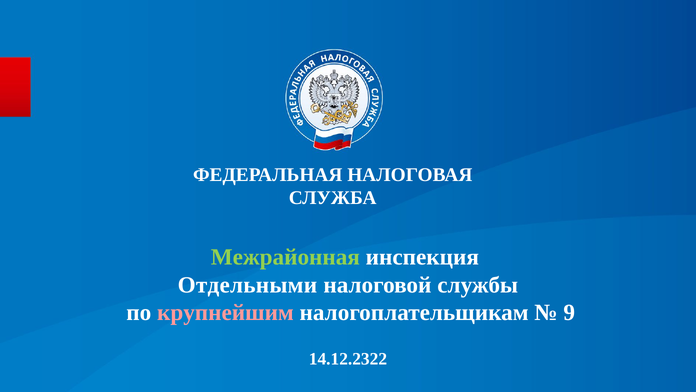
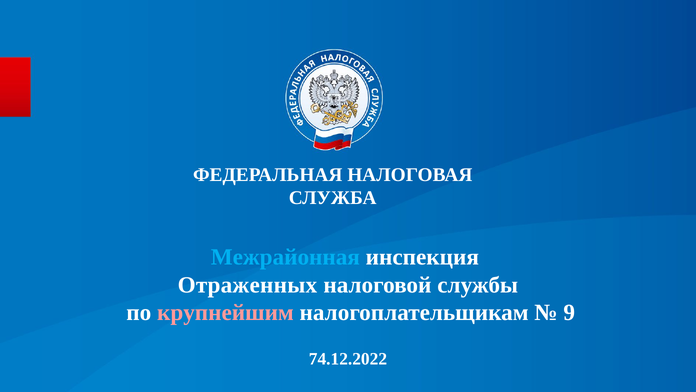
Межрайонная colour: light green -> light blue (285, 257)
Отдельными: Отдельными -> Отраженных (247, 285)
14.12.2322: 14.12.2322 -> 74.12.2022 (348, 358)
